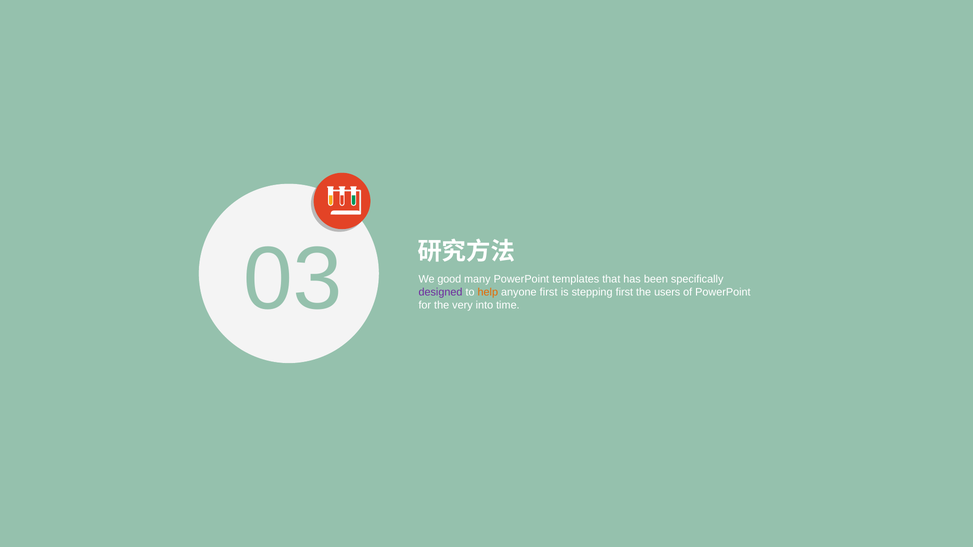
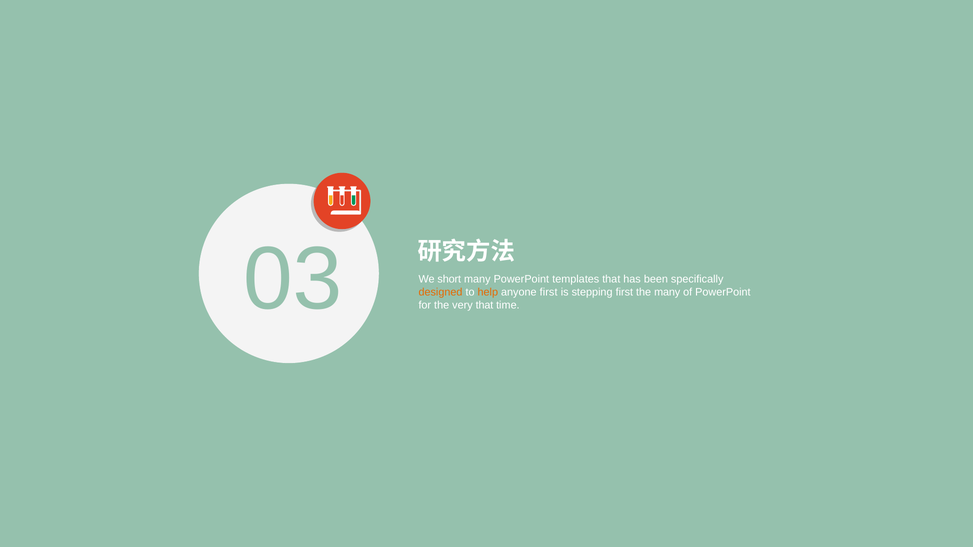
good: good -> short (449, 279)
designed colour: purple -> orange (440, 292)
the users: users -> many (667, 292)
very into: into -> that (484, 305)
